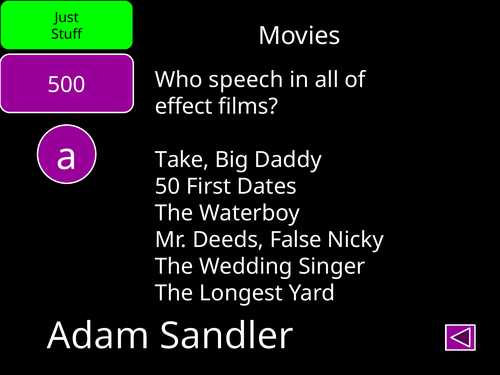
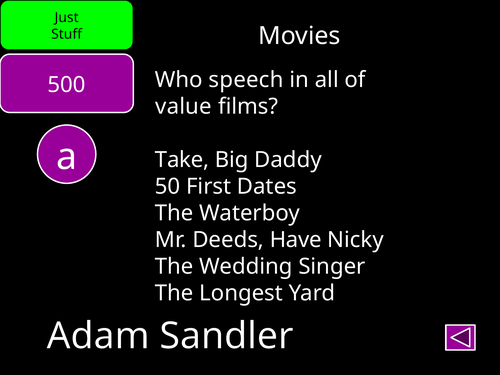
effect: effect -> value (183, 107)
False: False -> Have (296, 240)
